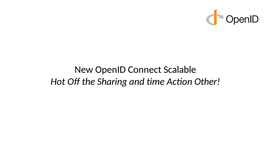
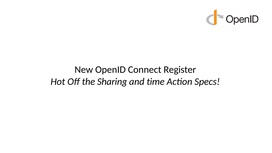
Scalable: Scalable -> Register (180, 70)
Other: Other -> Specs (207, 82)
